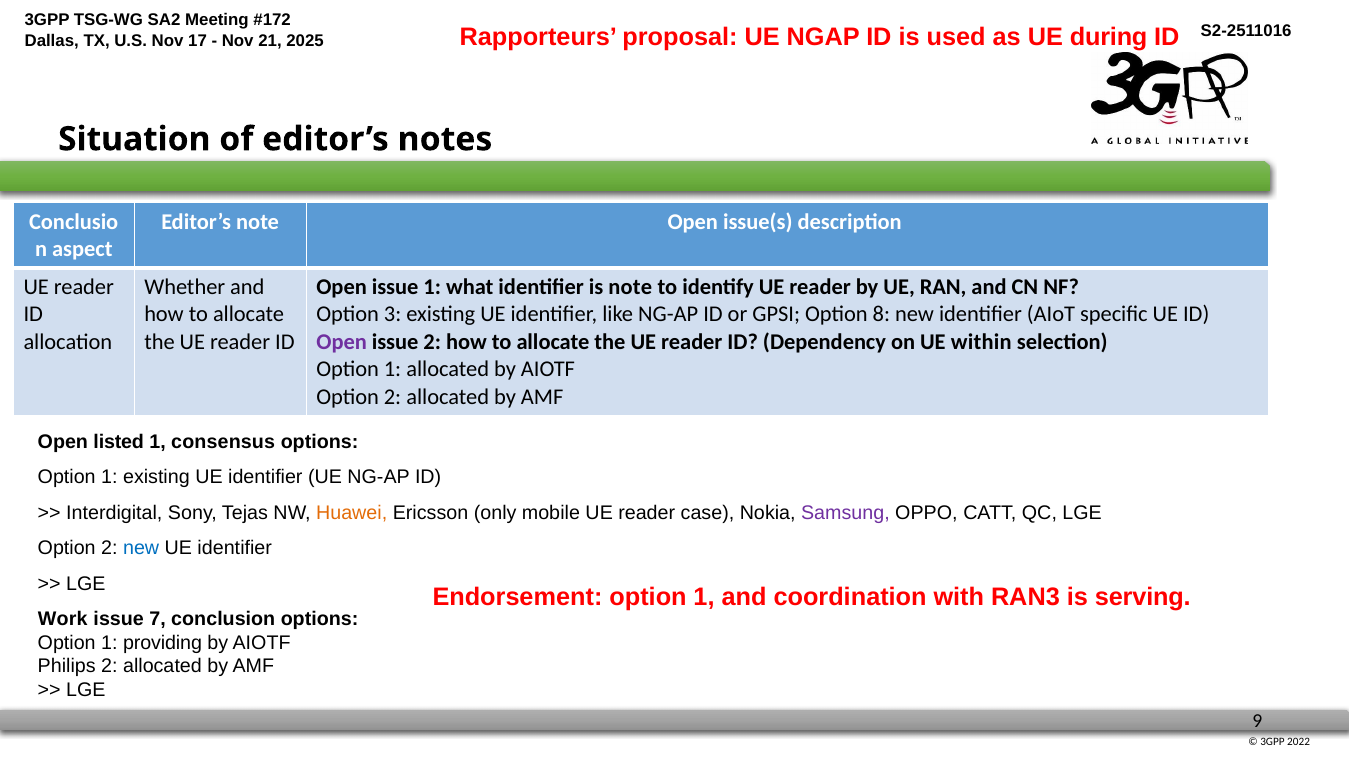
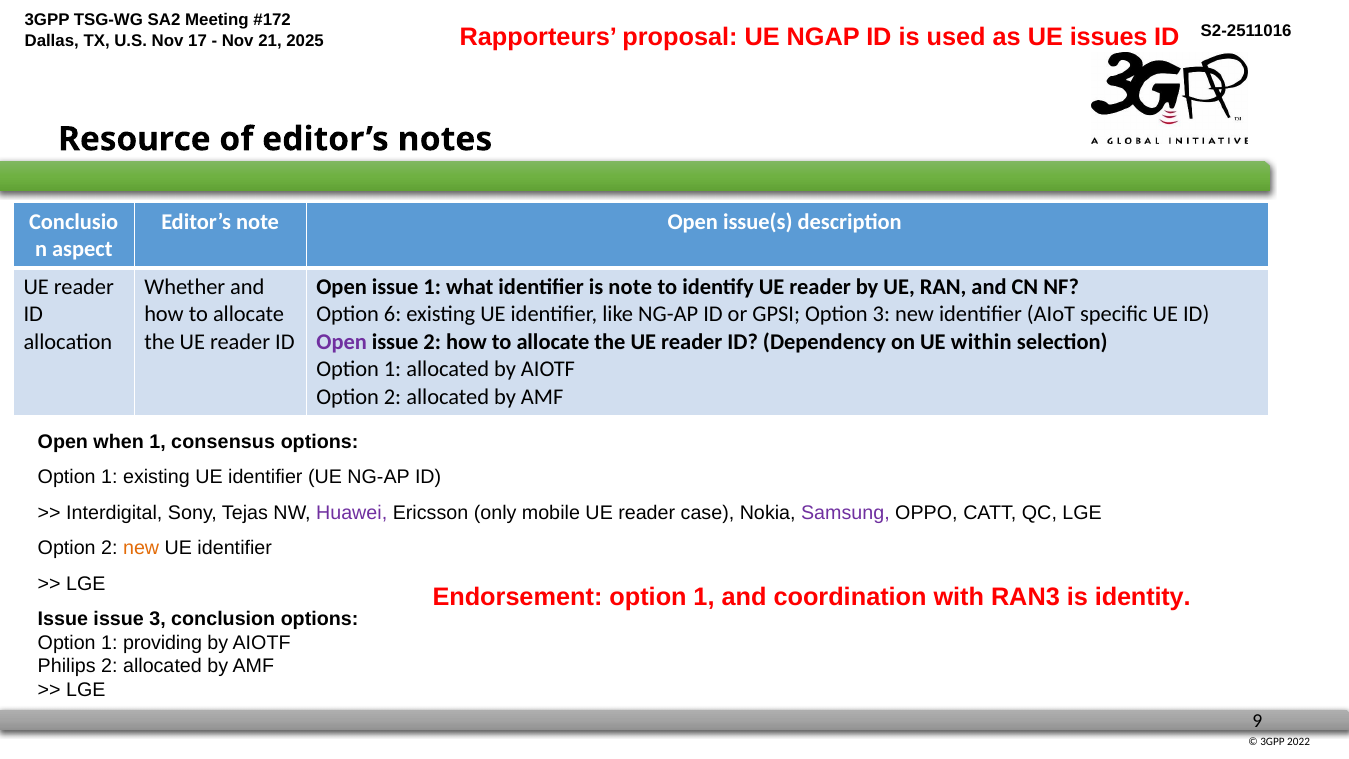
during: during -> issues (1109, 37)
Situation: Situation -> Resource (134, 139)
3: 3 -> 6 (393, 314)
Option 8: 8 -> 3 (881, 314)
listed: listed -> when (119, 442)
Huawei colour: orange -> purple (352, 513)
new colour: blue -> orange (141, 548)
serving: serving -> identity (1143, 597)
Work: Work -> Issue (63, 619)
issue 7: 7 -> 3 (158, 619)
